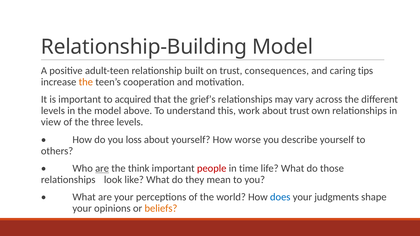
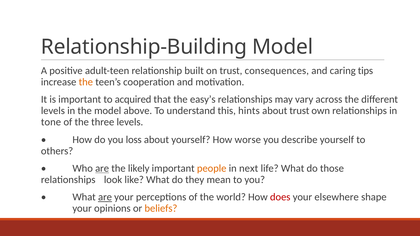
grief’s: grief’s -> easy’s (203, 100)
work: work -> hints (249, 111)
view: view -> tone (51, 122)
think: think -> likely (139, 168)
people colour: red -> orange (212, 168)
time: time -> next (249, 168)
are underline: none -> present (105, 197)
does colour: blue -> red (280, 197)
judgments: judgments -> elsewhere (337, 197)
